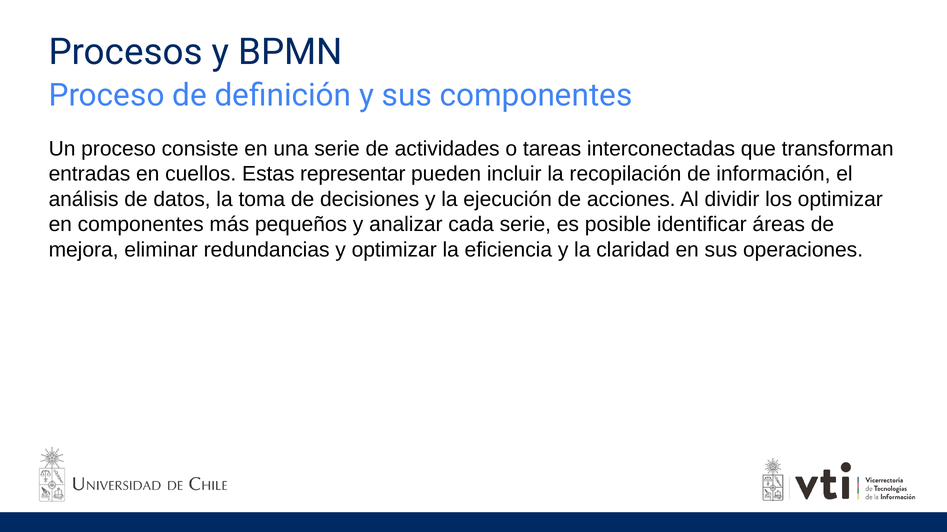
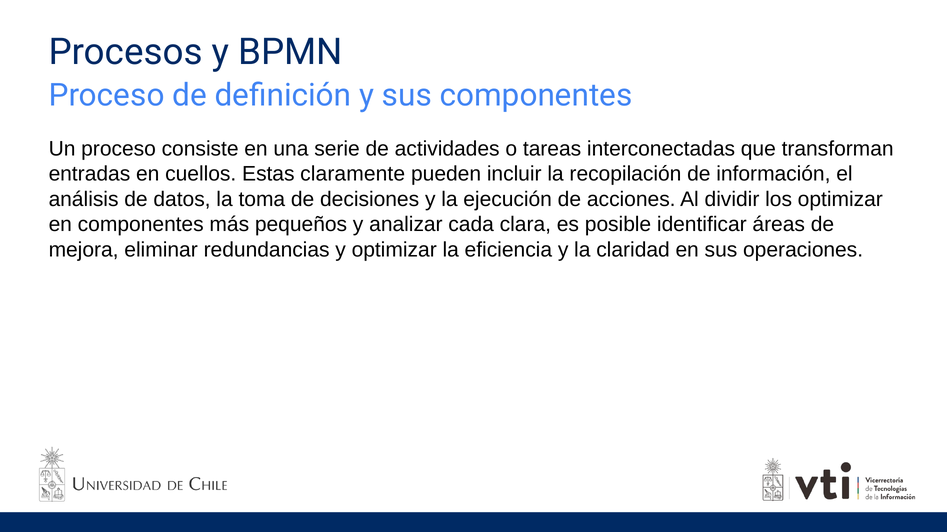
representar: representar -> claramente (353, 174)
cada serie: serie -> clara (525, 225)
